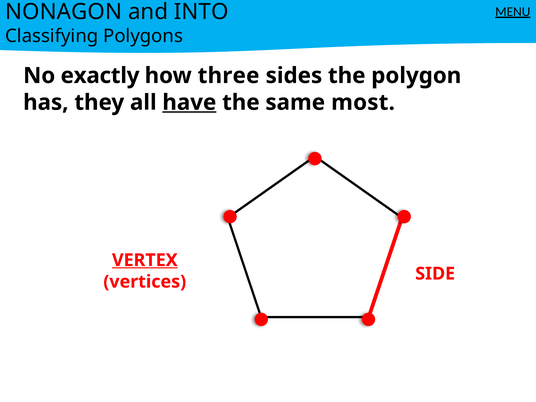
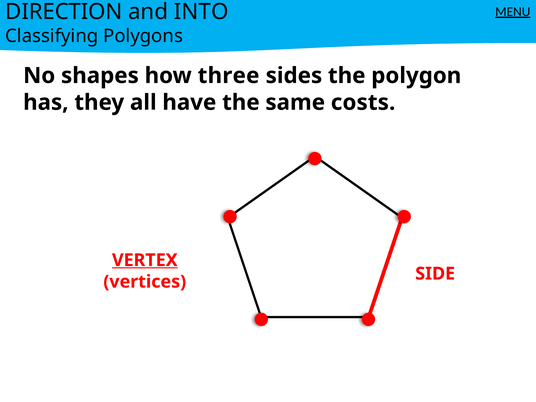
NONAGON: NONAGON -> DIRECTION (64, 12)
exactly: exactly -> shapes (100, 76)
have underline: present -> none (189, 102)
most: most -> costs (363, 102)
